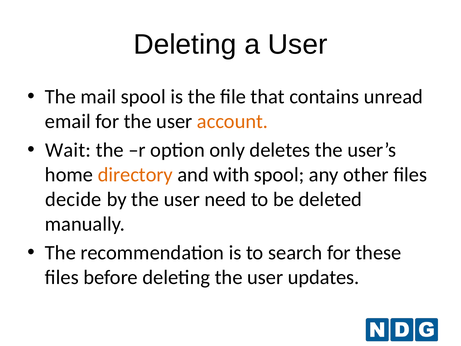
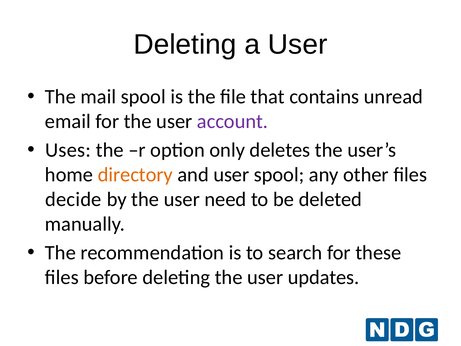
account colour: orange -> purple (233, 121)
Wait: Wait -> Uses (68, 150)
and with: with -> user (231, 175)
